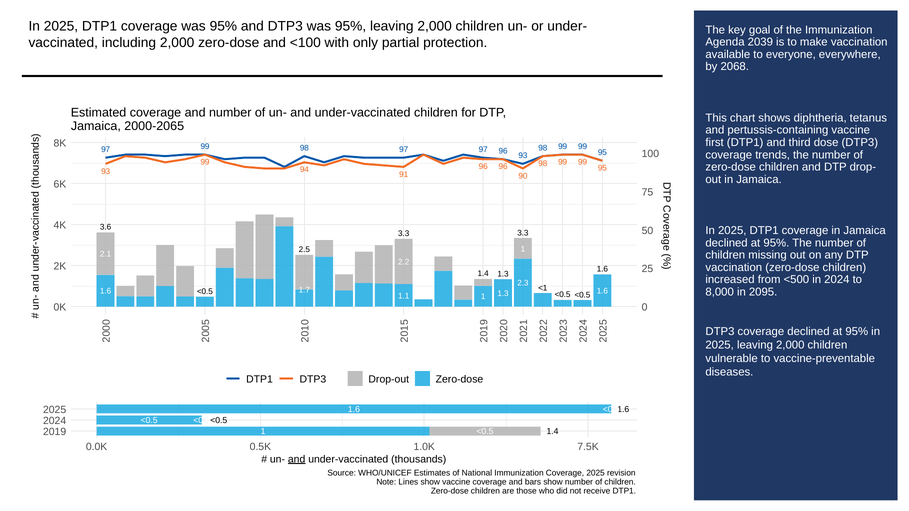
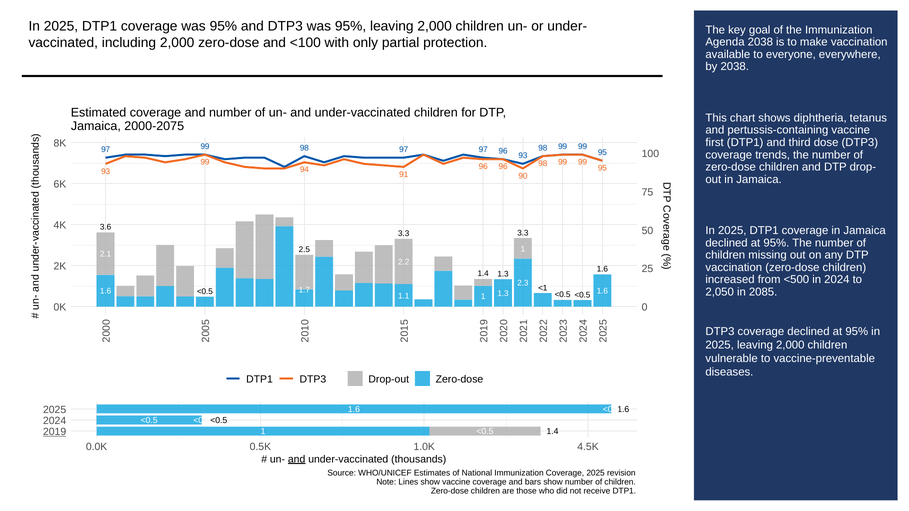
Agenda 2039: 2039 -> 2038 (760, 42)
by 2068: 2068 -> 2038 (735, 67)
2000-2065: 2000-2065 -> 2000-2075 (154, 126)
8,000: 8,000 -> 2,050 (720, 292)
2095: 2095 -> 2085 (763, 292)
2019 underline: none -> present (55, 432)
7.5K: 7.5K -> 4.5K (588, 447)
